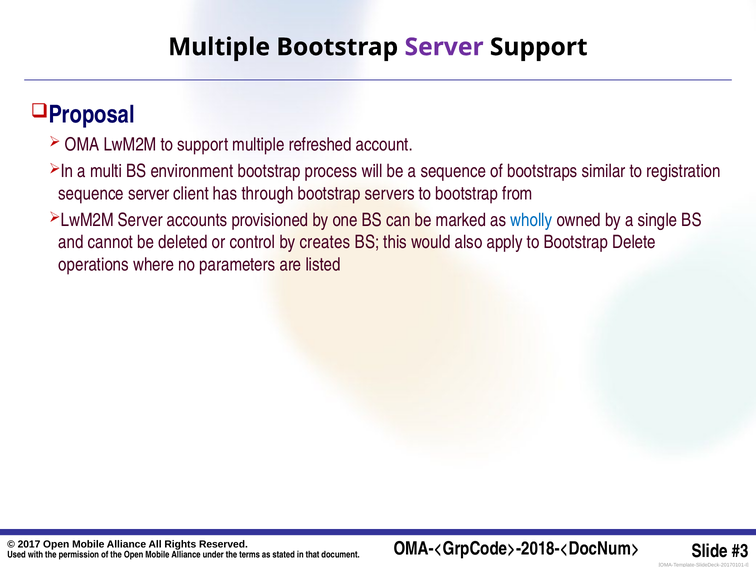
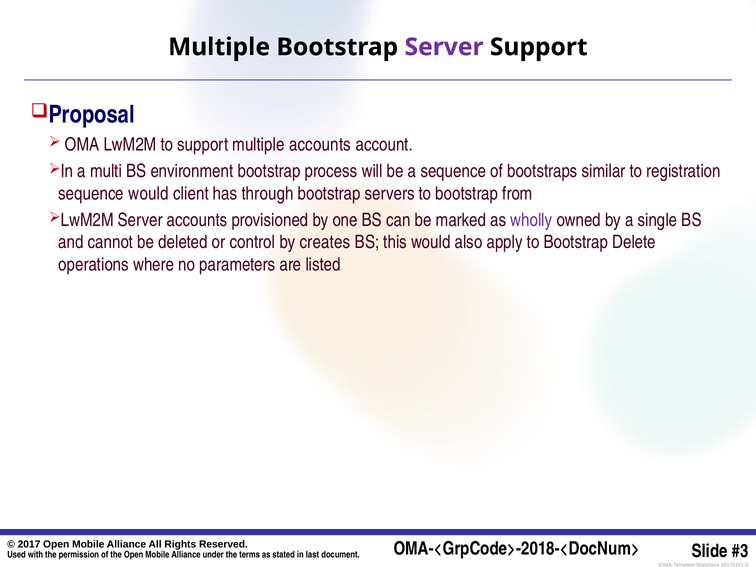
multiple refreshed: refreshed -> accounts (320, 145)
sequence server: server -> would (149, 193)
wholly colour: blue -> purple (531, 220)
that: that -> last (312, 555)
